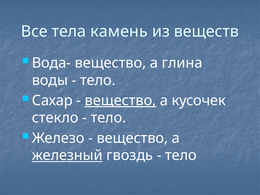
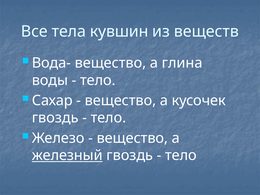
камень: камень -> кувшин (119, 31)
вещество underline: present -> none (120, 100)
стекло: стекло -> гвоздь (55, 118)
